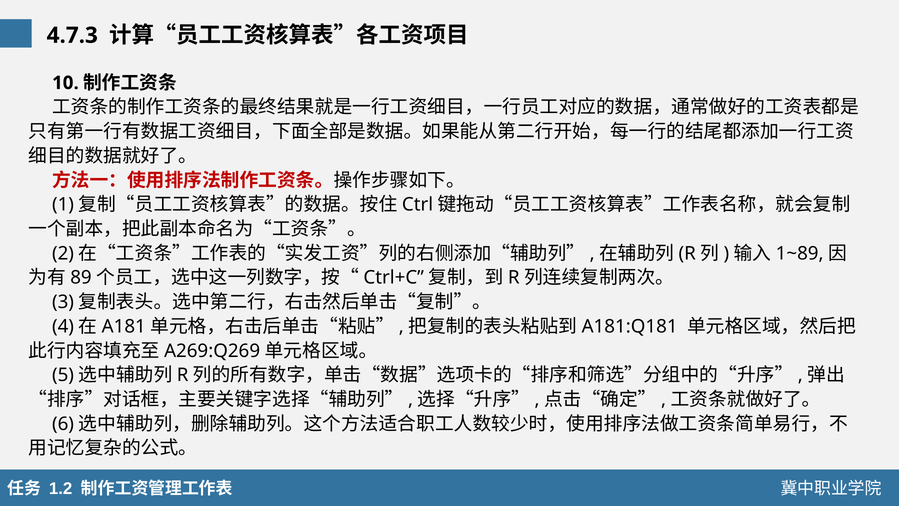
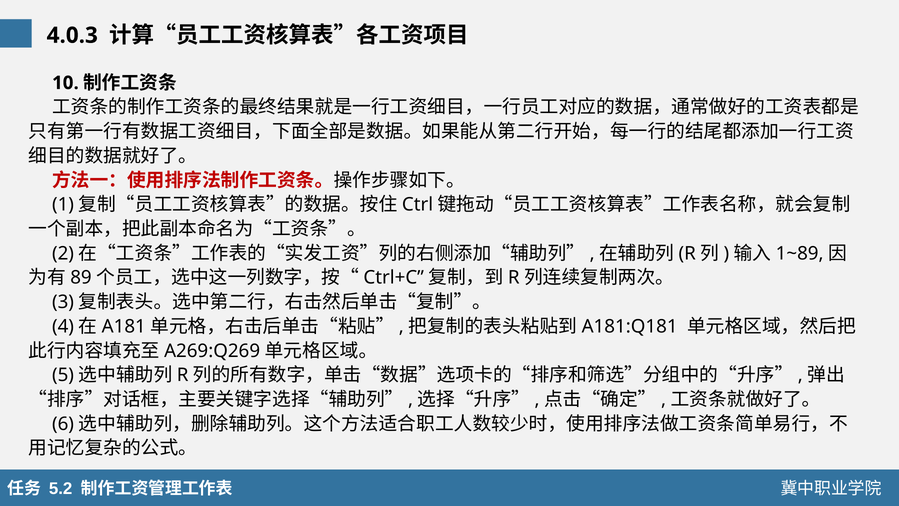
4.7.3: 4.7.3 -> 4.0.3 (72, 35)
1.2: 1.2 -> 5.2 (61, 488)
